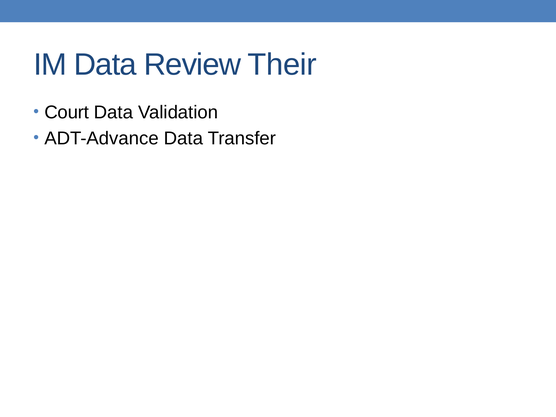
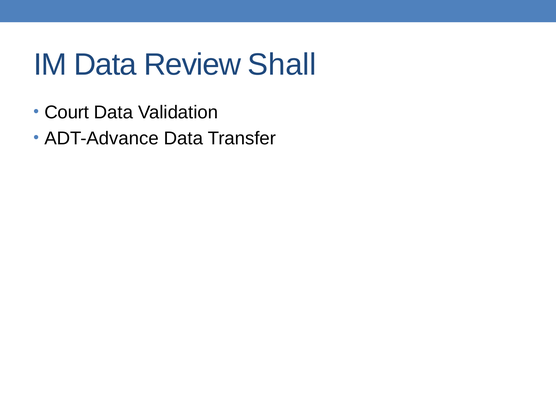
Their: Their -> Shall (282, 65)
